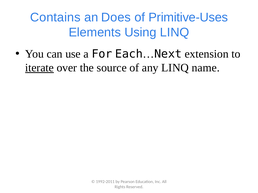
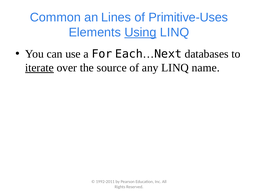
Contains: Contains -> Common (55, 17)
Does: Does -> Lines (116, 17)
Using underline: none -> present (140, 32)
extension: extension -> databases (207, 54)
